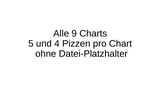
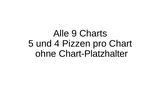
Datei-Platzhalter: Datei-Platzhalter -> Chart-Platzhalter (93, 54)
